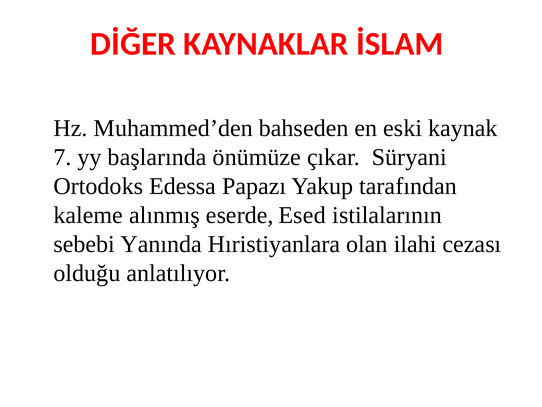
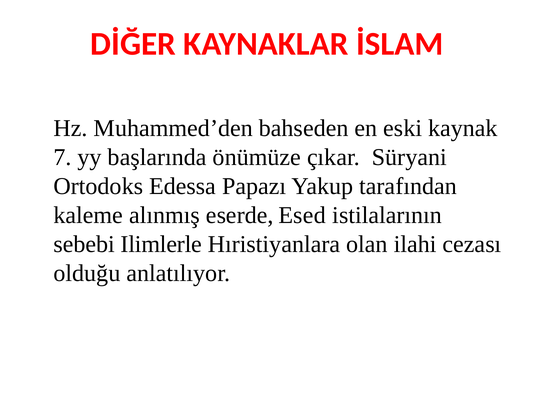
Yanında: Yanında -> Ilimlerle (161, 244)
